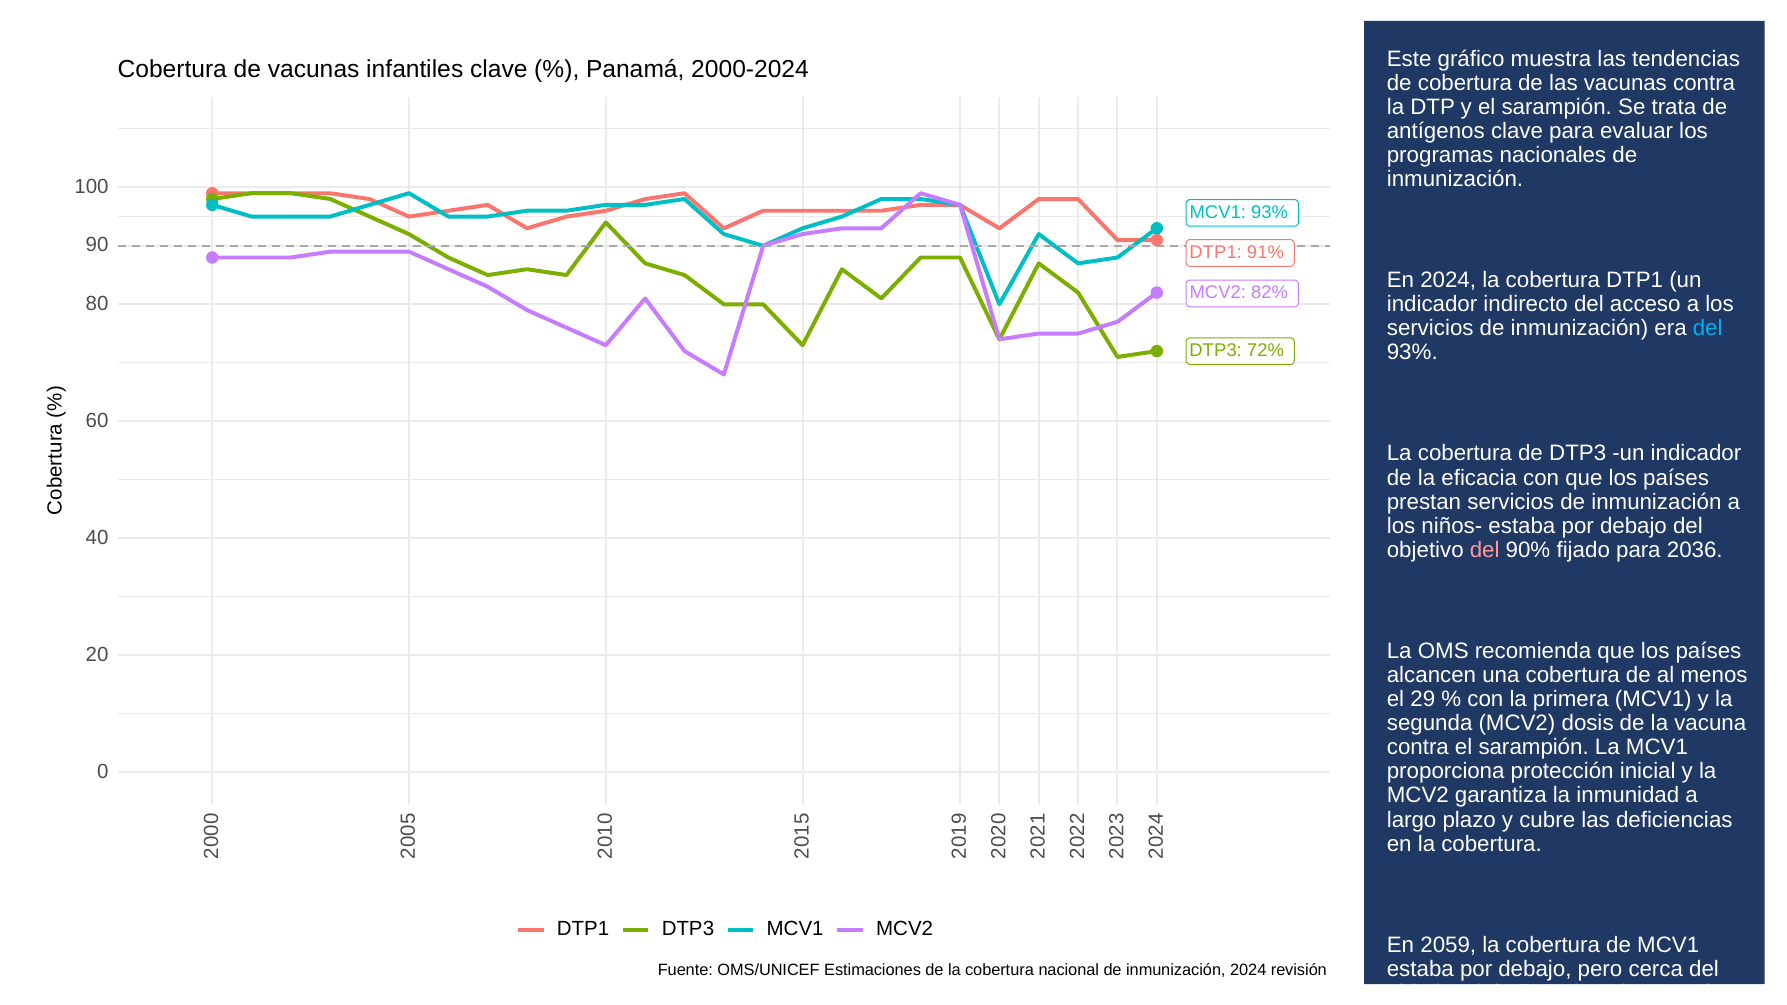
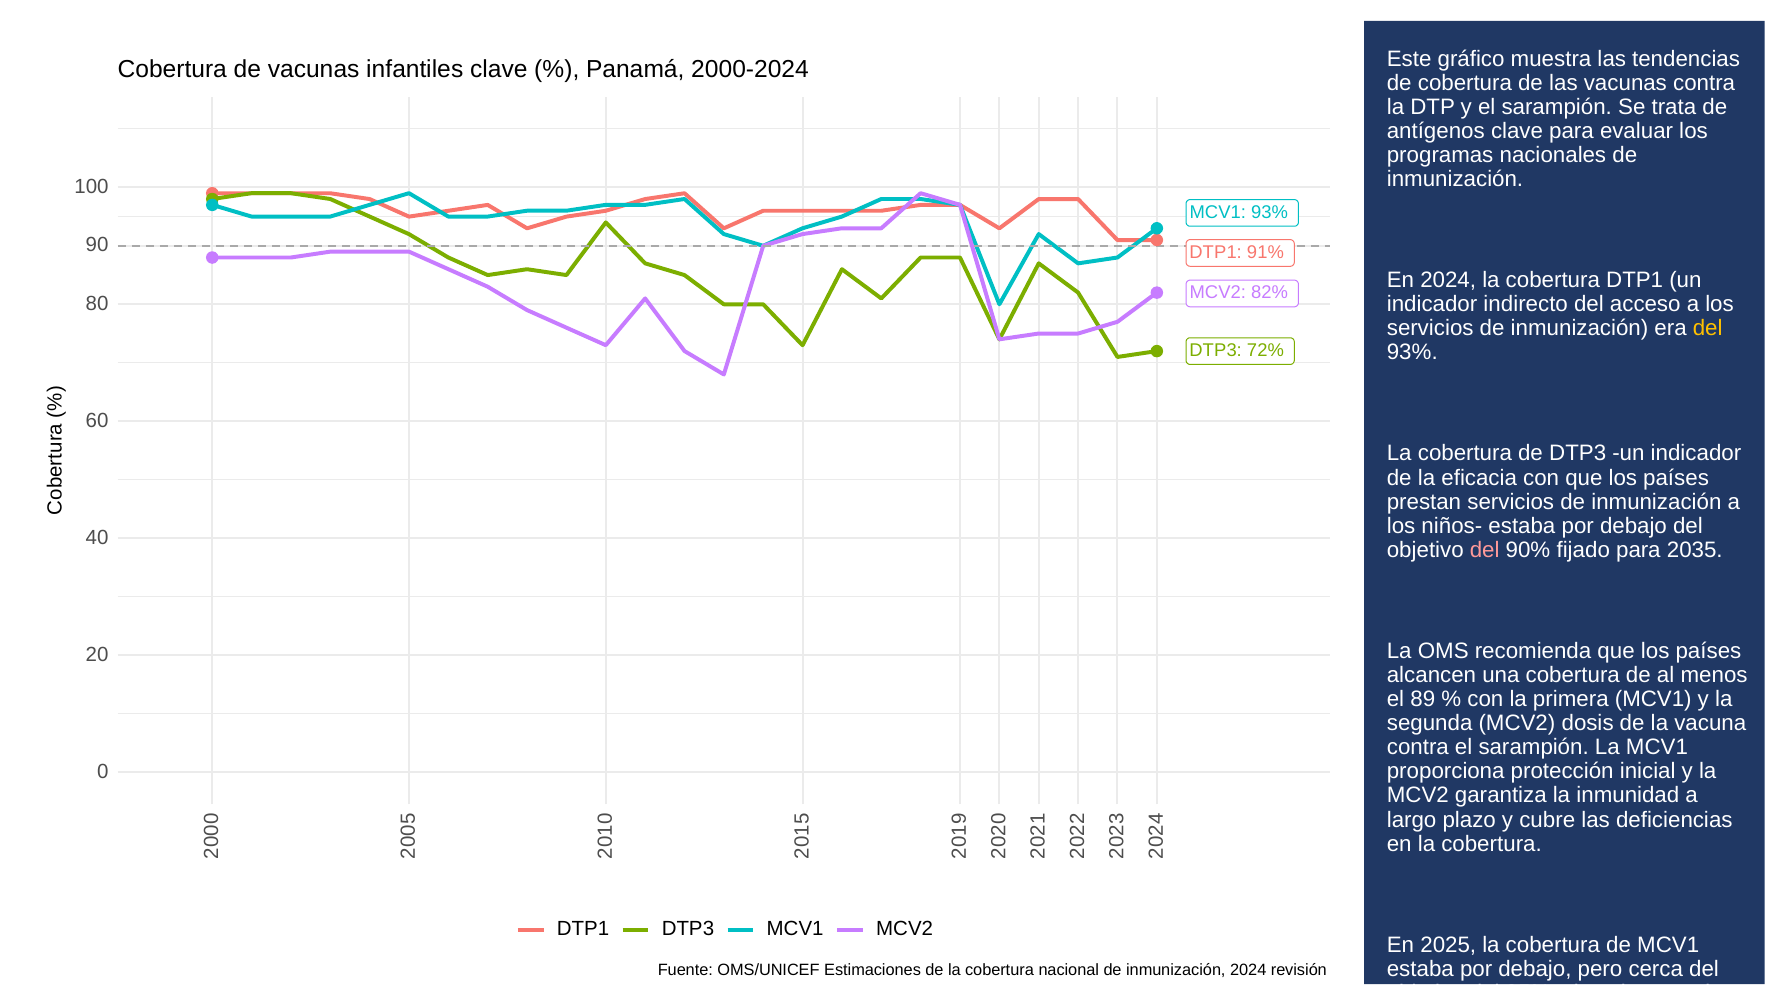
del colour: light blue -> yellow (1708, 329)
2036: 2036 -> 2035 (1695, 550)
29: 29 -> 89 (1423, 699)
2059: 2059 -> 2025 (1448, 945)
